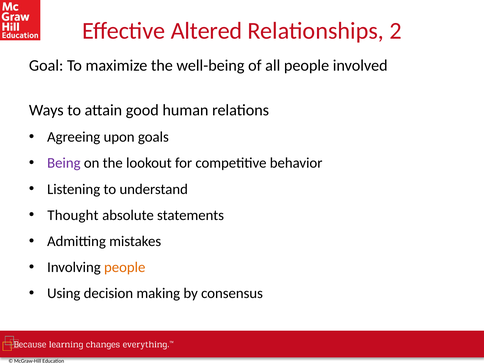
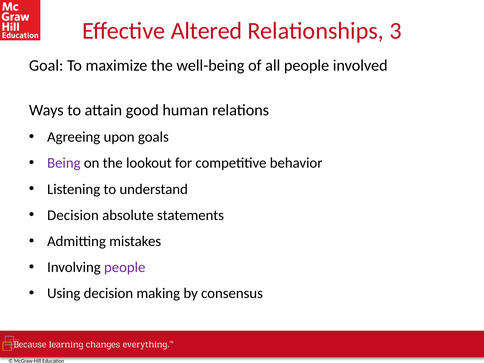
2: 2 -> 3 (395, 31)
Thought: Thought -> Decision (73, 215)
people colour: orange -> purple (125, 267)
